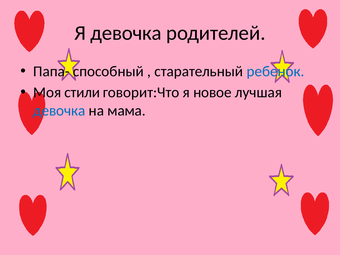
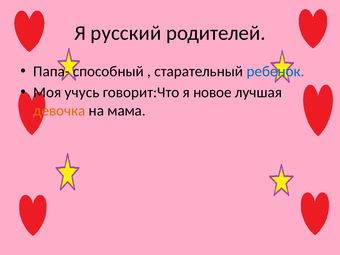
Я девочка: девочка -> русский (126, 33)
стили: стили -> учусь (82, 92)
девочка colour: blue -> orange (59, 111)
